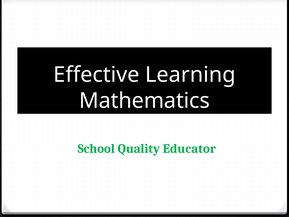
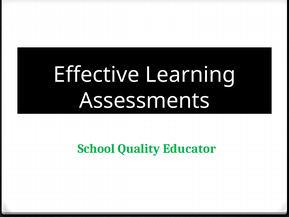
Mathematics: Mathematics -> Assessments (144, 101)
